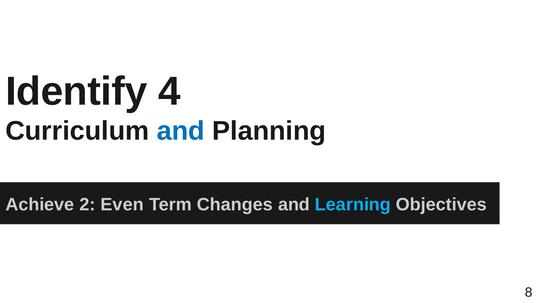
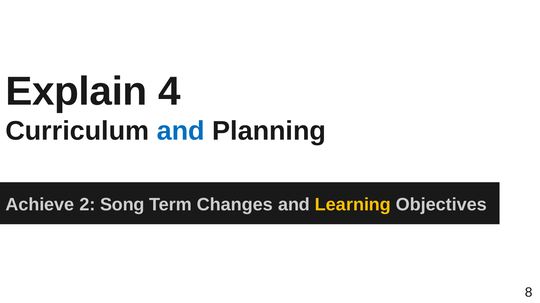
Identify: Identify -> Explain (76, 92)
Even: Even -> Song (122, 205)
Learning colour: light blue -> yellow (353, 205)
